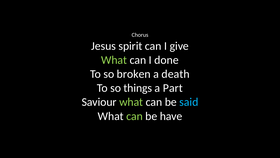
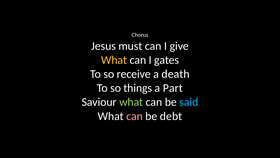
spirit: spirit -> must (130, 46)
What colour: light green -> yellow (114, 60)
done: done -> gates (167, 60)
broken: broken -> receive (134, 74)
can colour: light green -> pink (134, 116)
have: have -> debt (171, 116)
